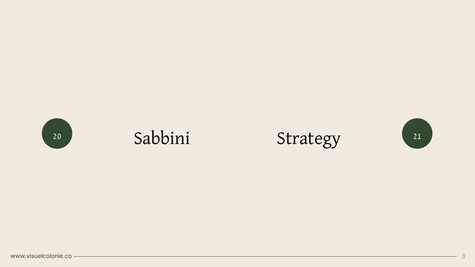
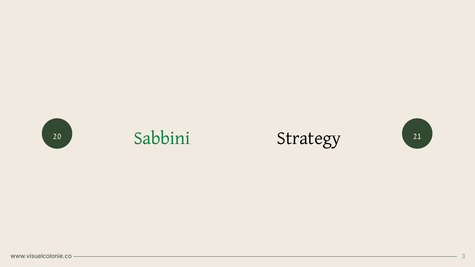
Sabbini colour: black -> green (162, 138)
